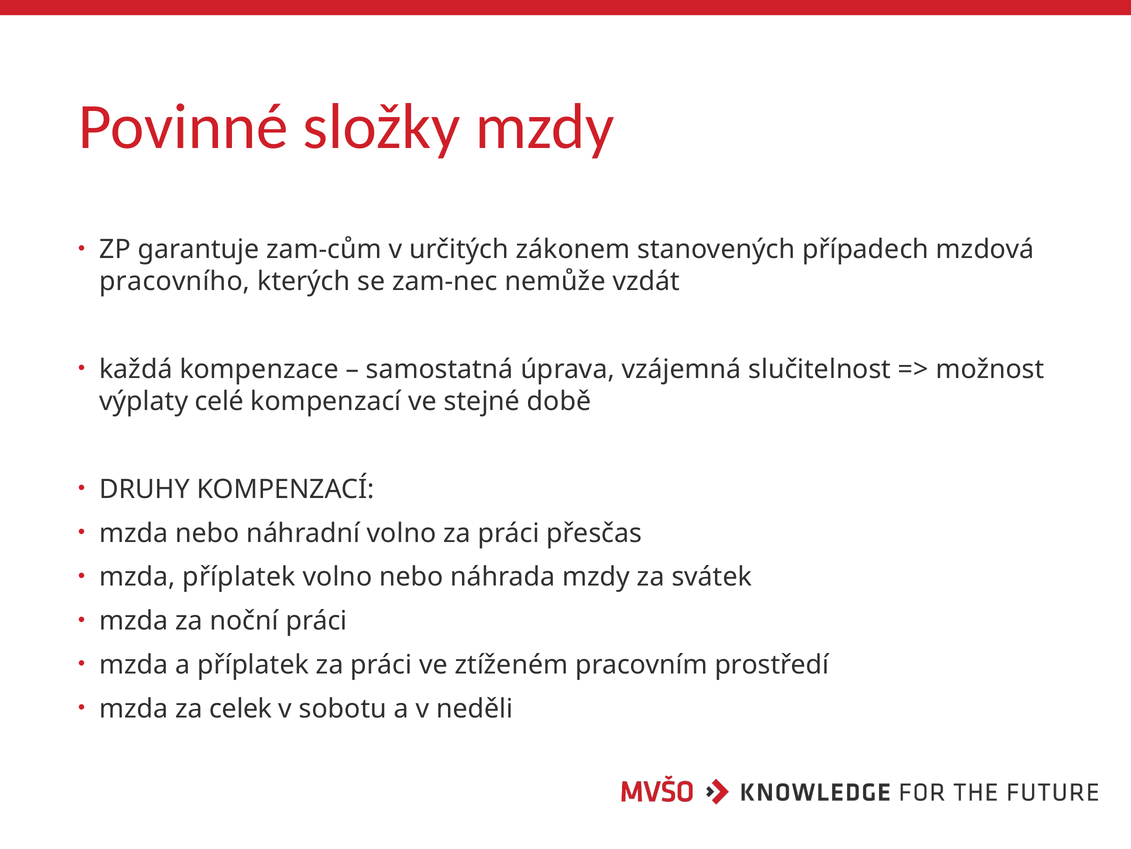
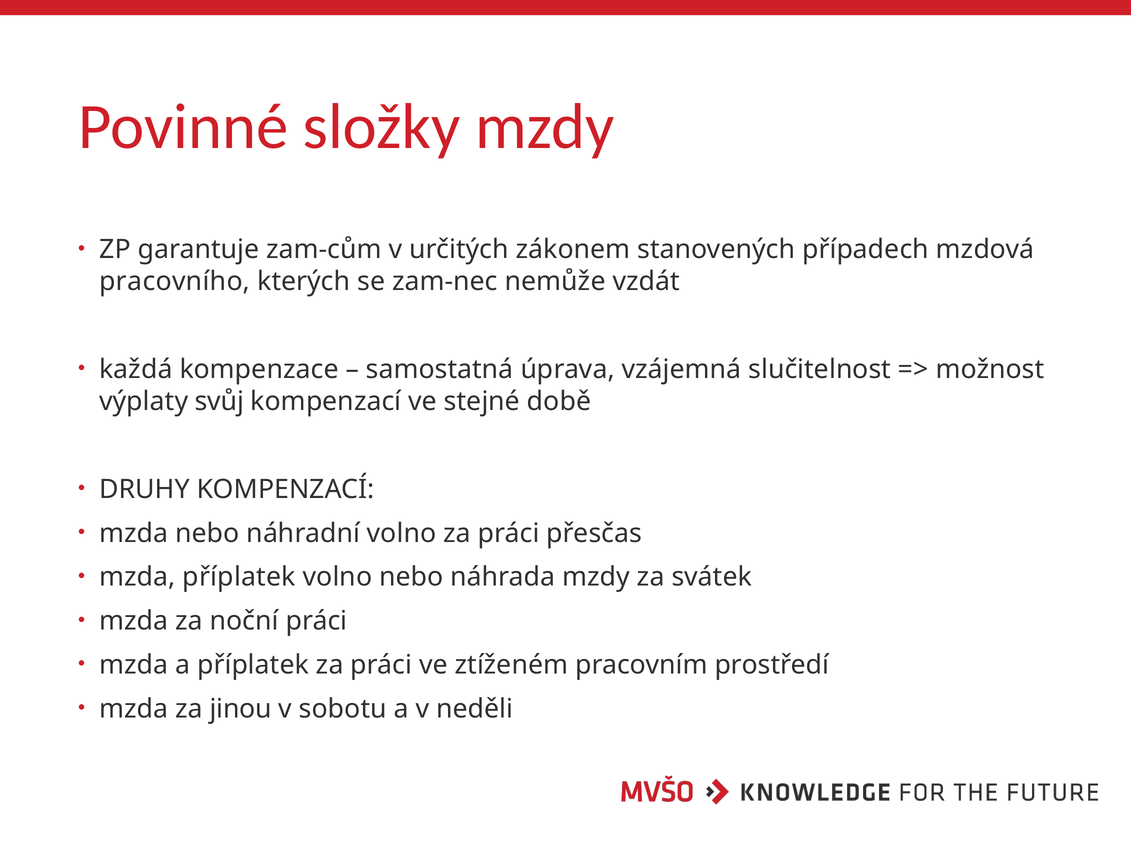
celé: celé -> svůj (219, 401)
celek: celek -> jinou (241, 708)
